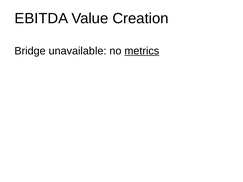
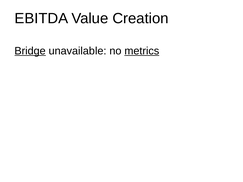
Bridge underline: none -> present (30, 51)
